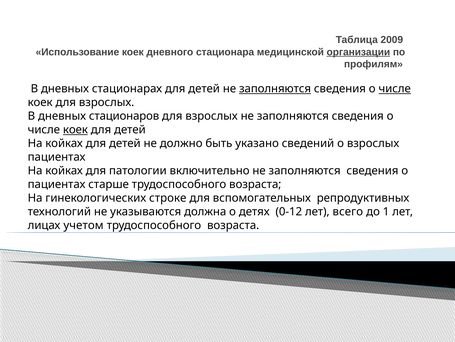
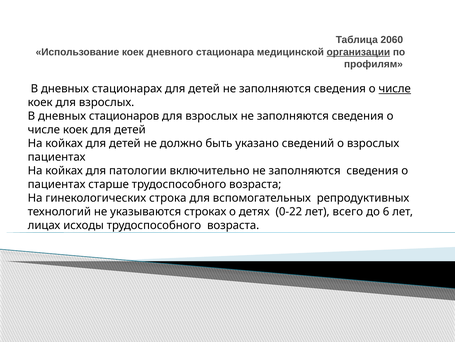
2009: 2009 -> 2060 (392, 40)
заполняются underline: present -> none (275, 89)
коек underline: present -> none (75, 130)
строке: строке -> строка (168, 198)
должна: должна -> строках (205, 211)
0-12: 0-12 -> 0-22 (289, 211)
1: 1 -> 6 (386, 211)
учетом: учетом -> исходы (84, 225)
